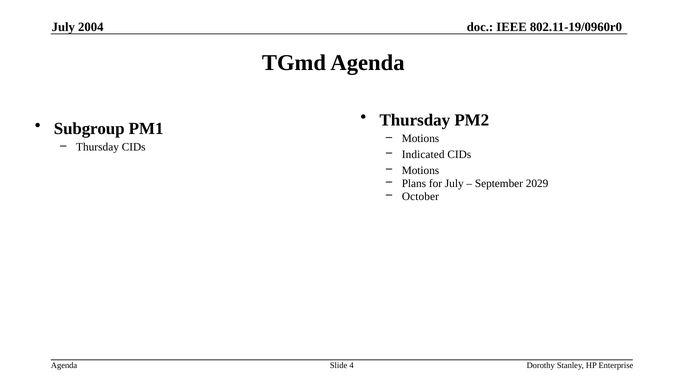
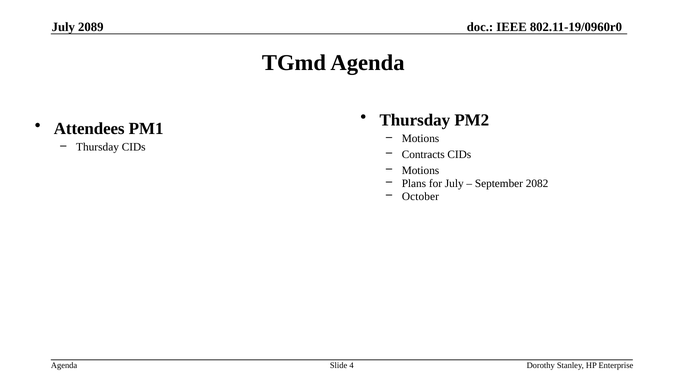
2004: 2004 -> 2089 (91, 27)
Subgroup: Subgroup -> Attendees (89, 129)
Indicated: Indicated -> Contracts (423, 155)
2029: 2029 -> 2082 (537, 184)
